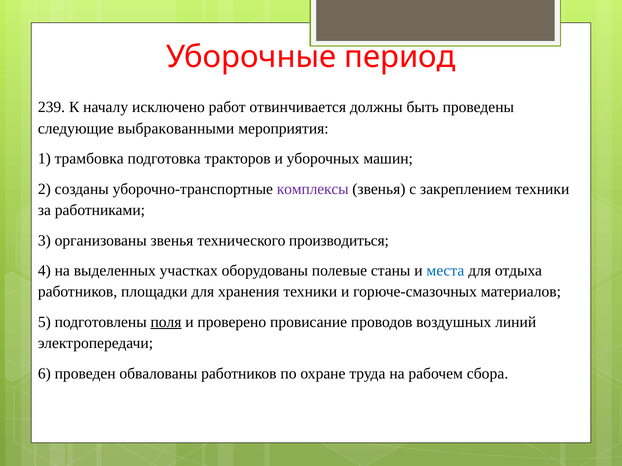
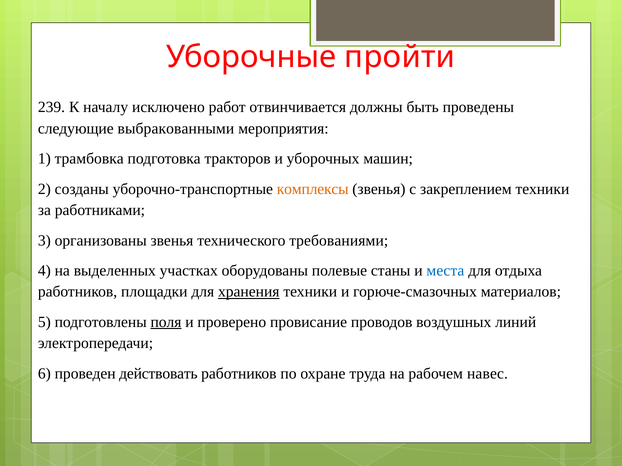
период: период -> пройти (400, 57)
комплексы colour: purple -> orange (313, 189)
производиться: производиться -> требованиями (339, 241)
хранения underline: none -> present (249, 292)
обвалованы: обвалованы -> действовать (158, 374)
сбора: сбора -> навес (488, 374)
